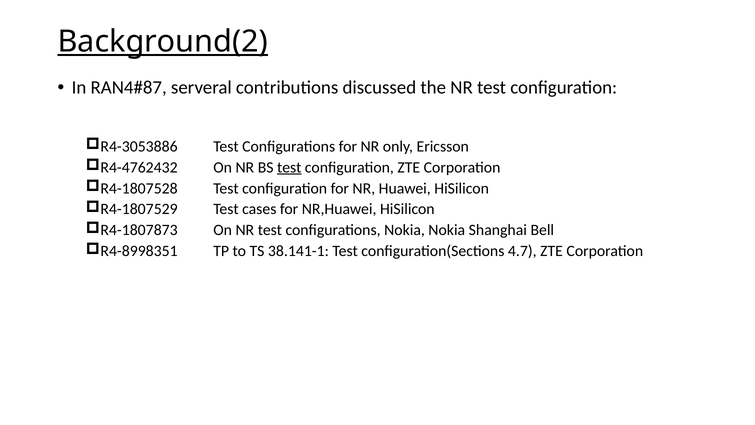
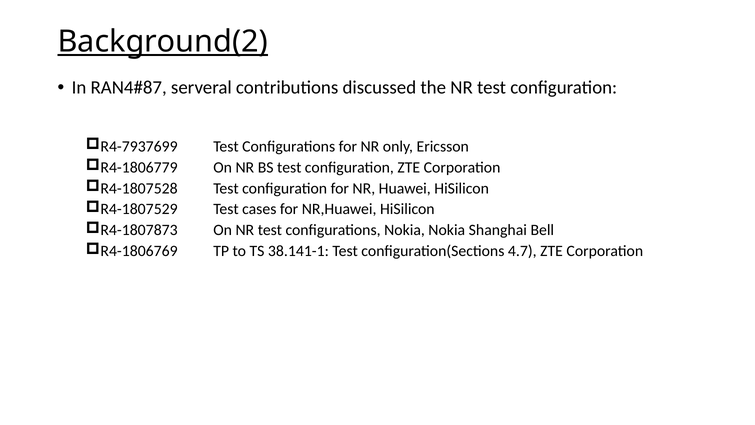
R4-3053886: R4-3053886 -> R4-7937699 (139, 146)
R4-4762432: R4-4762432 -> R4-1806779 (139, 167)
test underline: present -> none (289, 167)
R4-8998351: R4-8998351 -> R4-1806769 (139, 251)
